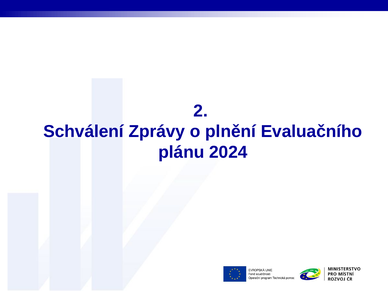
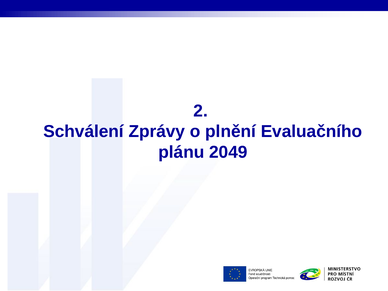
2024: 2024 -> 2049 (228, 152)
